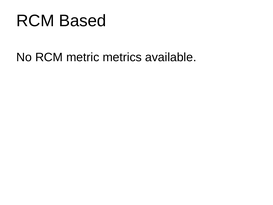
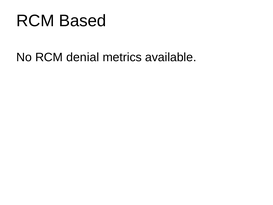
metric: metric -> denial (83, 57)
